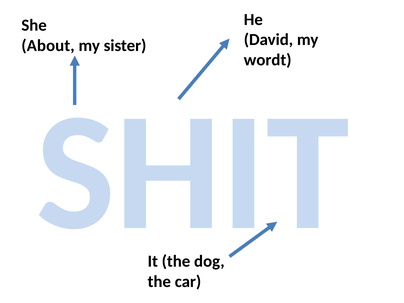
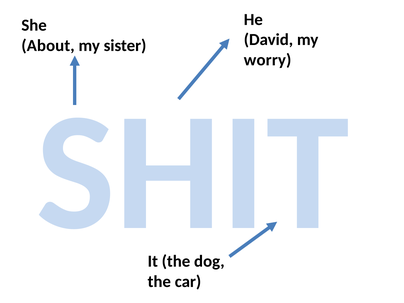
wordt: wordt -> worry (268, 60)
